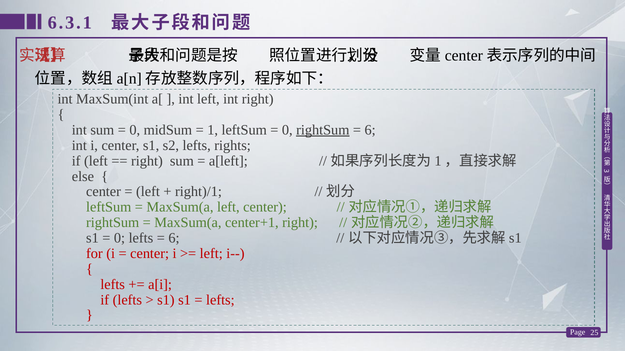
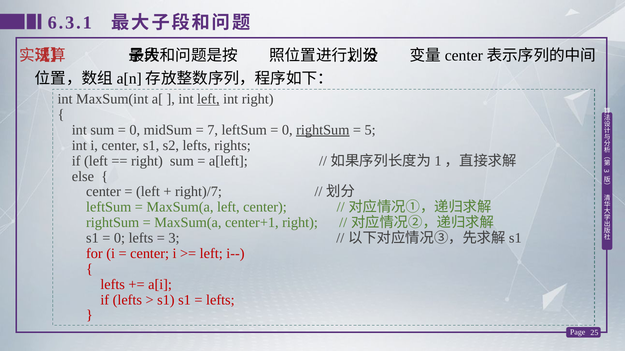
left underline: none -> present (208, 99)
1: 1 -> 7 (213, 130)
6: 6 -> 5 (370, 130)
right)/1: right)/1 -> right)/7 (199, 192)
6: 6 -> 3 (174, 238)
